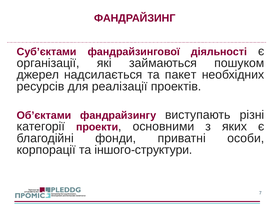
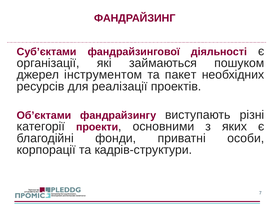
надсилається: надсилається -> інструментом (103, 75)
іншого-структури: іншого-структури -> кадрів-структури (143, 150)
